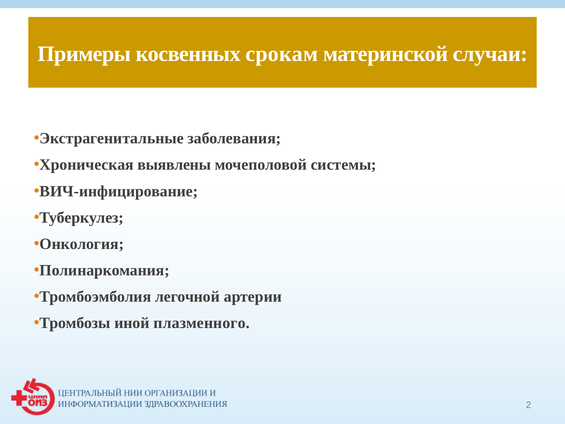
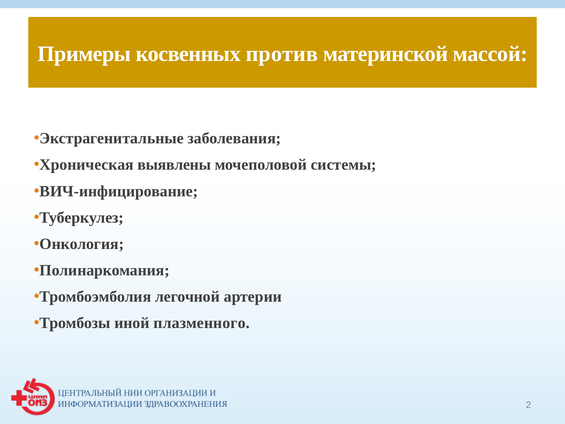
срокам: срокам -> против (282, 54)
случаи: случаи -> массой (490, 54)
